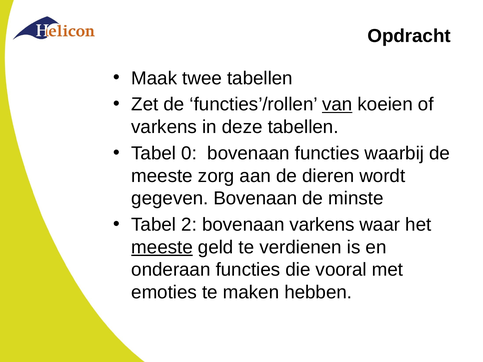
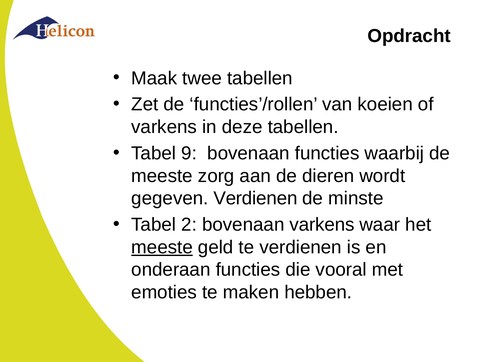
van underline: present -> none (337, 105)
0: 0 -> 9 (189, 153)
gegeven Bovenaan: Bovenaan -> Verdienen (255, 199)
